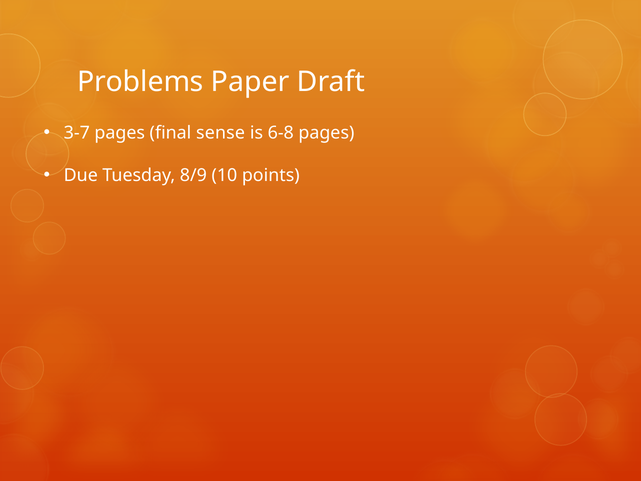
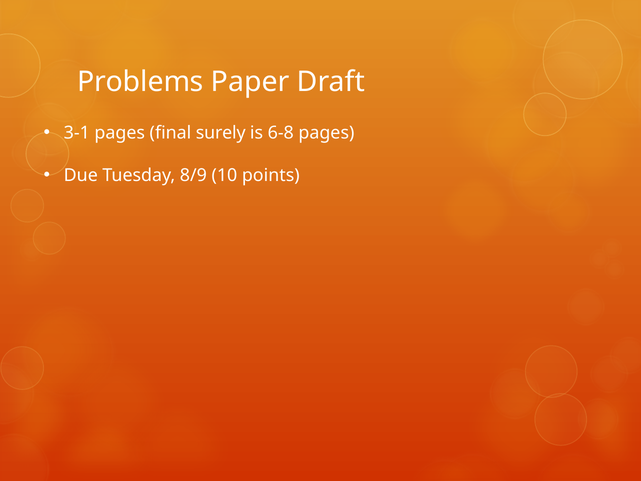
3-7: 3-7 -> 3-1 (77, 133)
sense: sense -> surely (221, 133)
